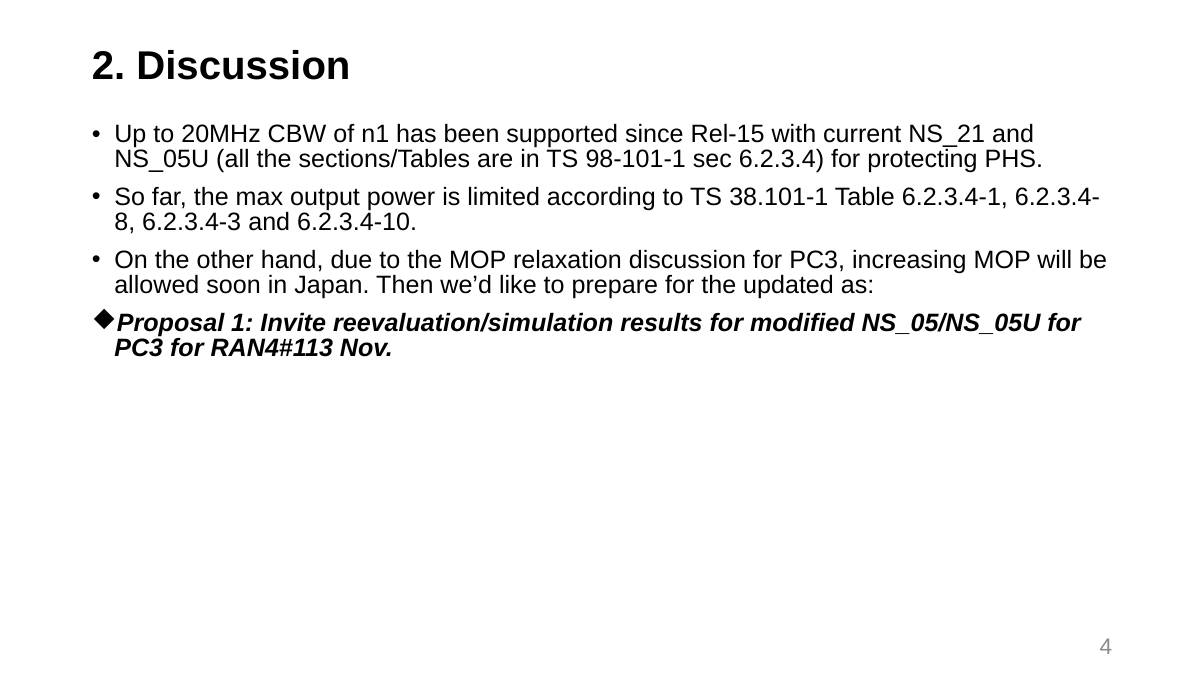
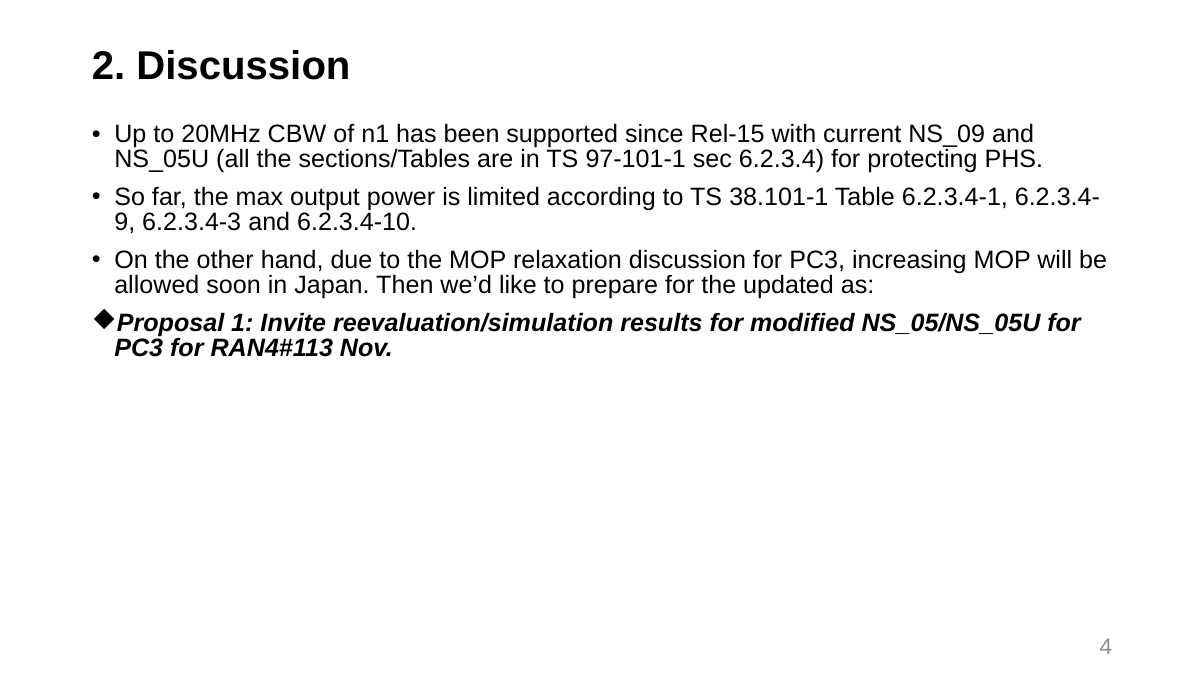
NS_21: NS_21 -> NS_09 (947, 134)
98-101-1: 98-101-1 -> 97-101-1 (636, 159)
8: 8 -> 9 (125, 222)
